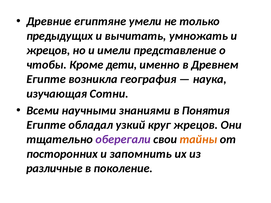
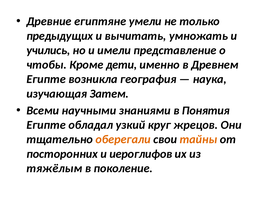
жрецов: жрецов -> учились (48, 50)
Сотни: Сотни -> Затем (109, 94)
оберегали colour: purple -> orange (123, 140)
запомнить: запомнить -> иероглифов (141, 154)
различные: различные -> тяжёлым (54, 169)
